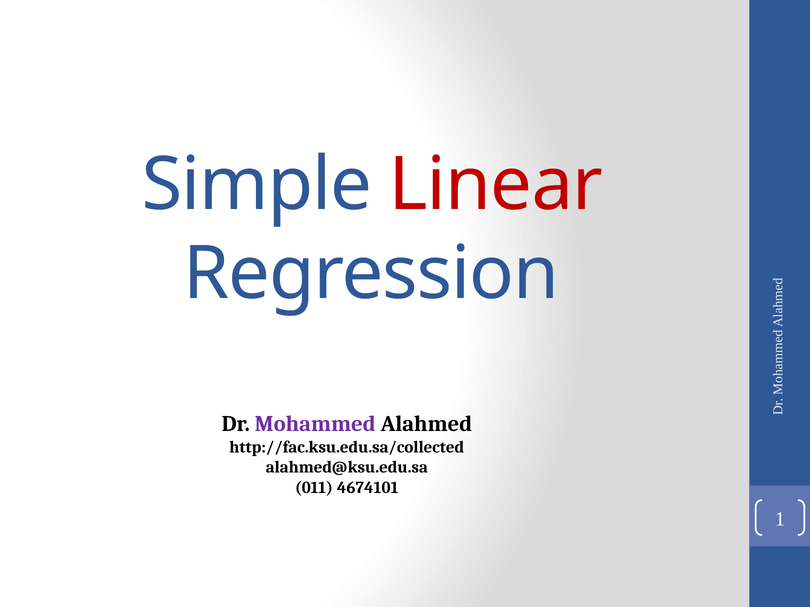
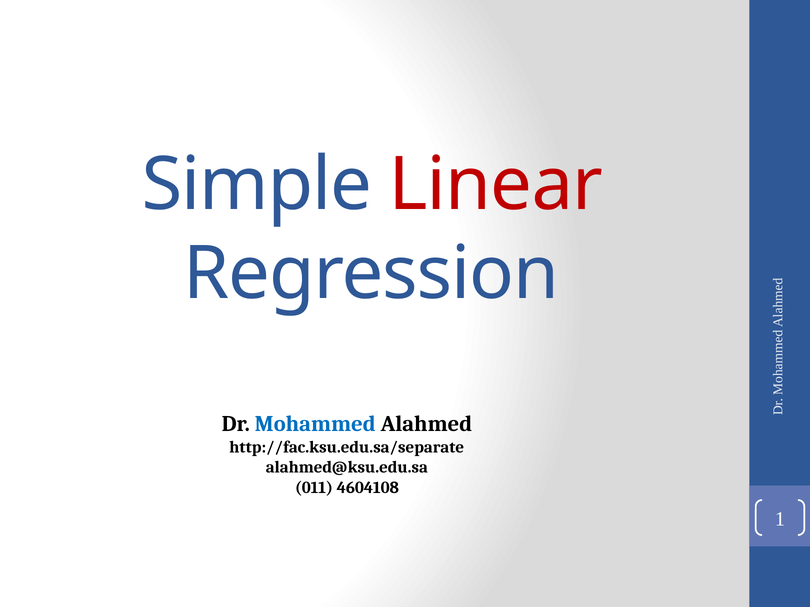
Mohammed colour: purple -> blue (315, 424)
http://fac.ksu.edu.sa/collected: http://fac.ksu.edu.sa/collected -> http://fac.ksu.edu.sa/separate (347, 447)
4674101: 4674101 -> 4604108 (368, 488)
